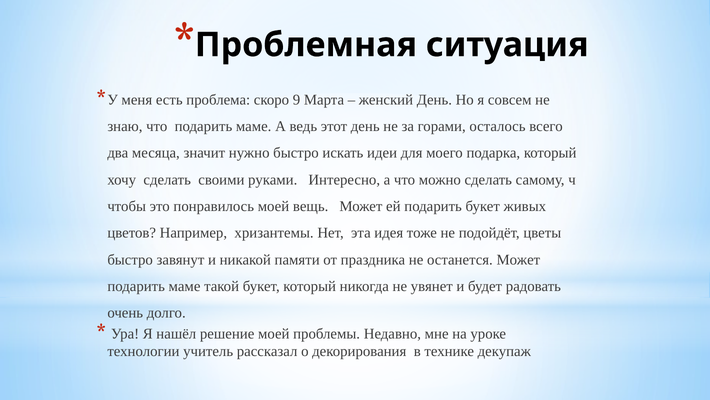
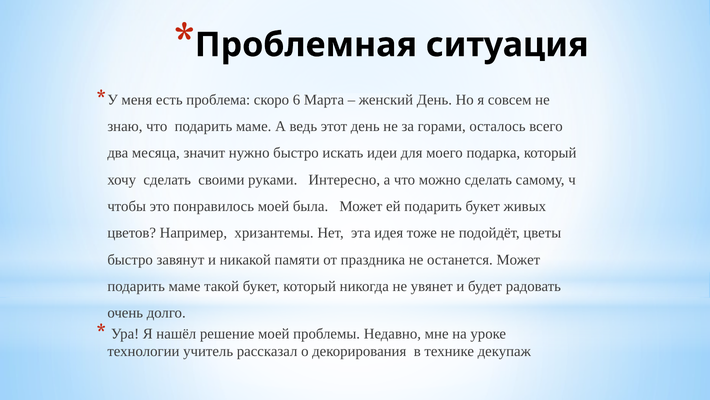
9: 9 -> 6 (297, 100)
вещь: вещь -> была (311, 206)
